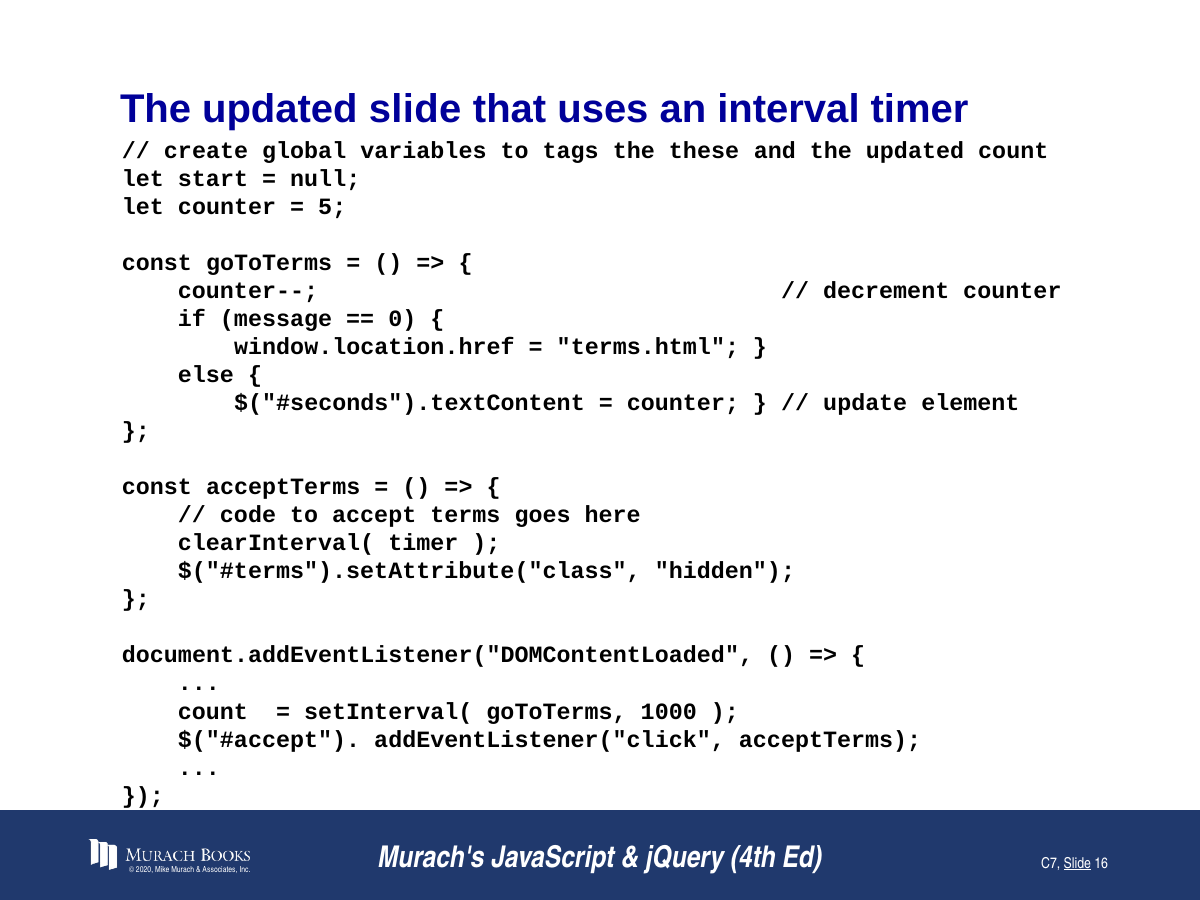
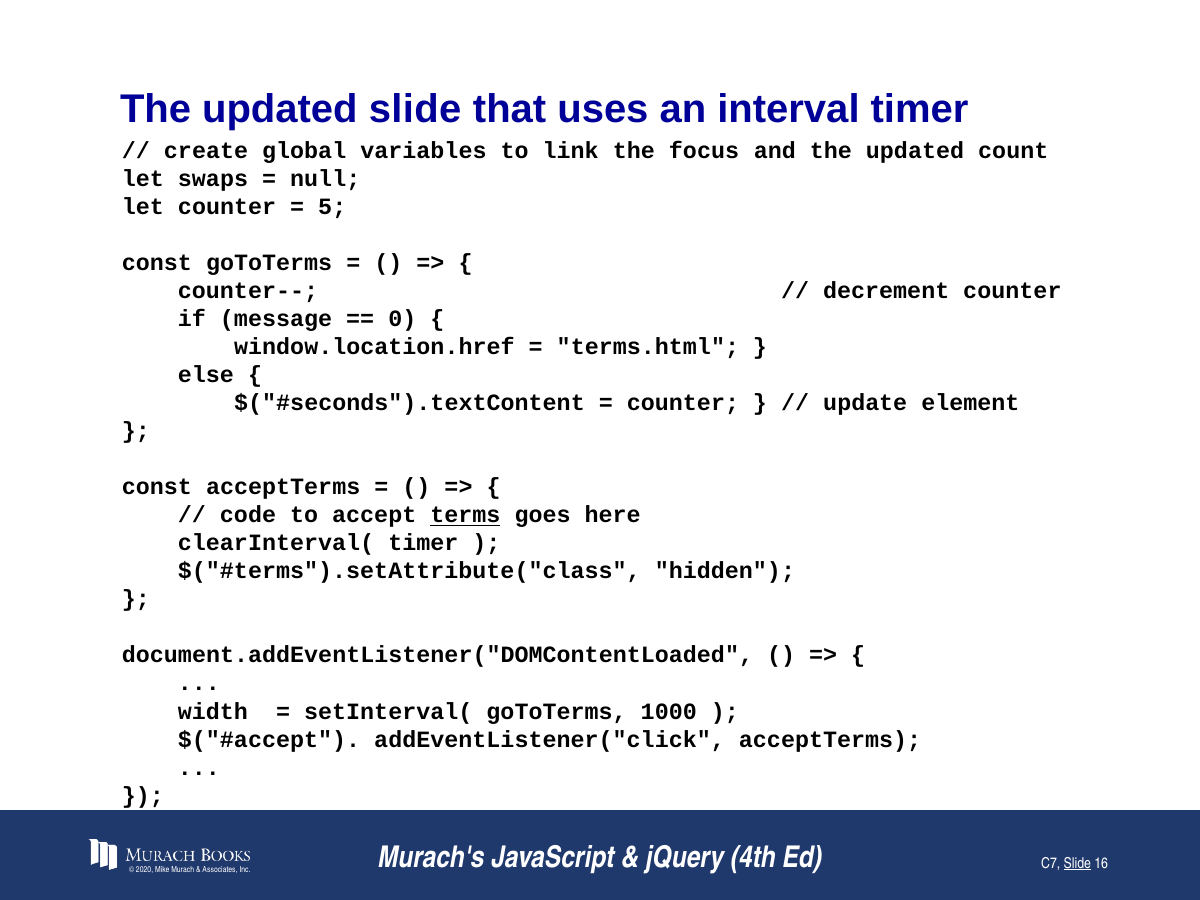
tags: tags -> link (571, 151)
these: these -> focus (704, 151)
start: start -> swaps (213, 179)
terms underline: none -> present (465, 515)
count: count -> width (213, 711)
